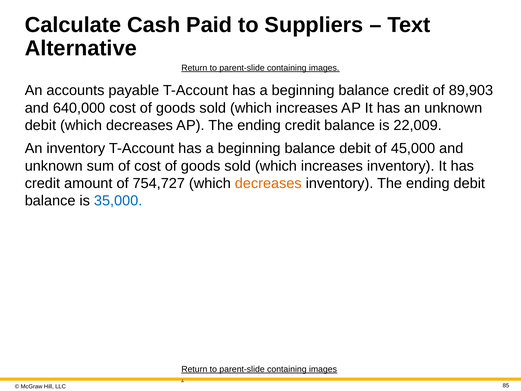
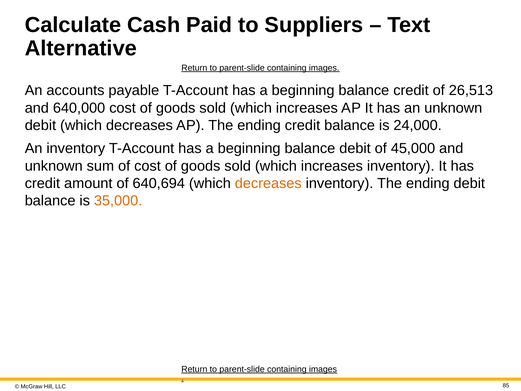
89,903: 89,903 -> 26,513 (471, 90)
22,009: 22,009 -> 24,000 (418, 125)
754,727: 754,727 -> 640,694 (159, 183)
35,000 colour: blue -> orange (118, 201)
